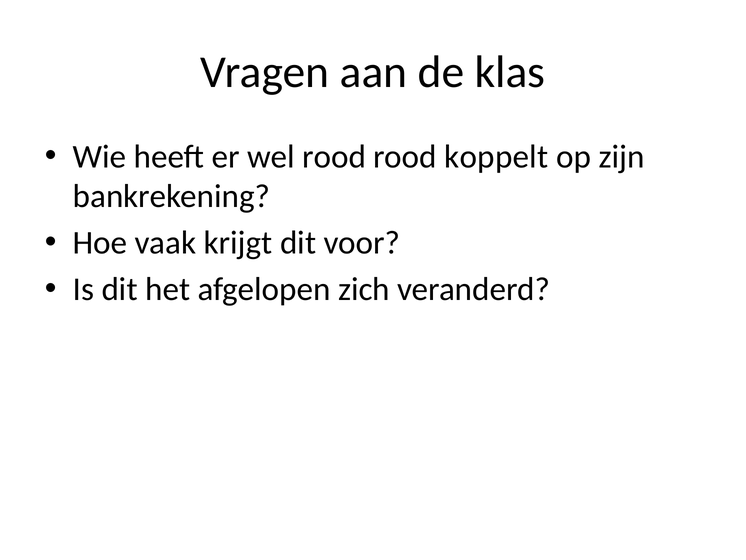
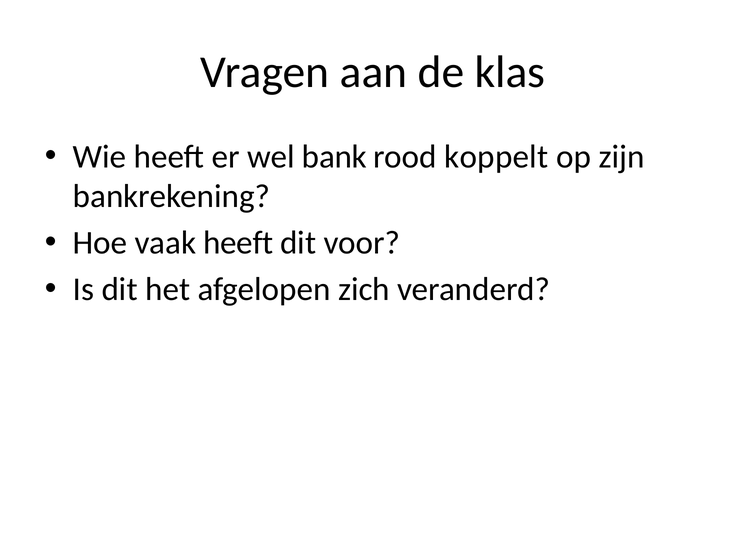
wel rood: rood -> bank (334, 156)
vaak krijgt: krijgt -> heeft (238, 243)
